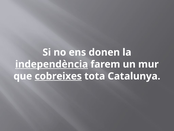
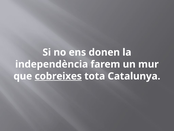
independència underline: present -> none (52, 64)
